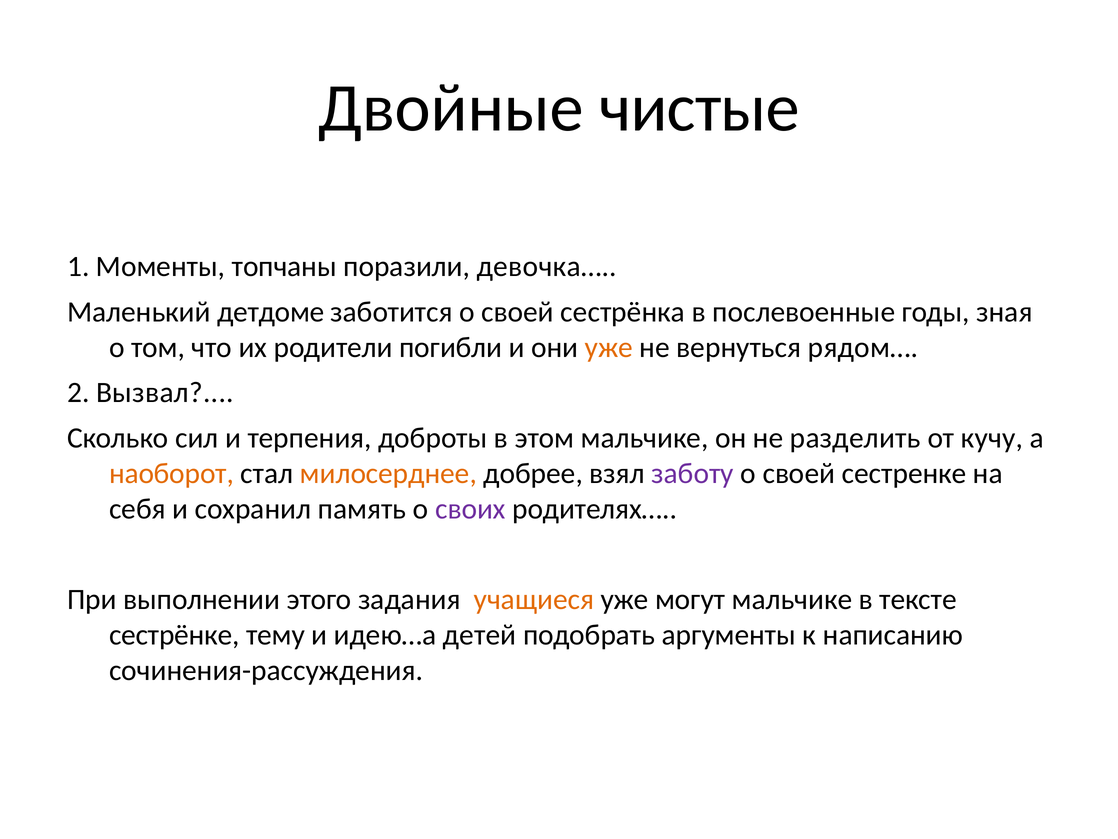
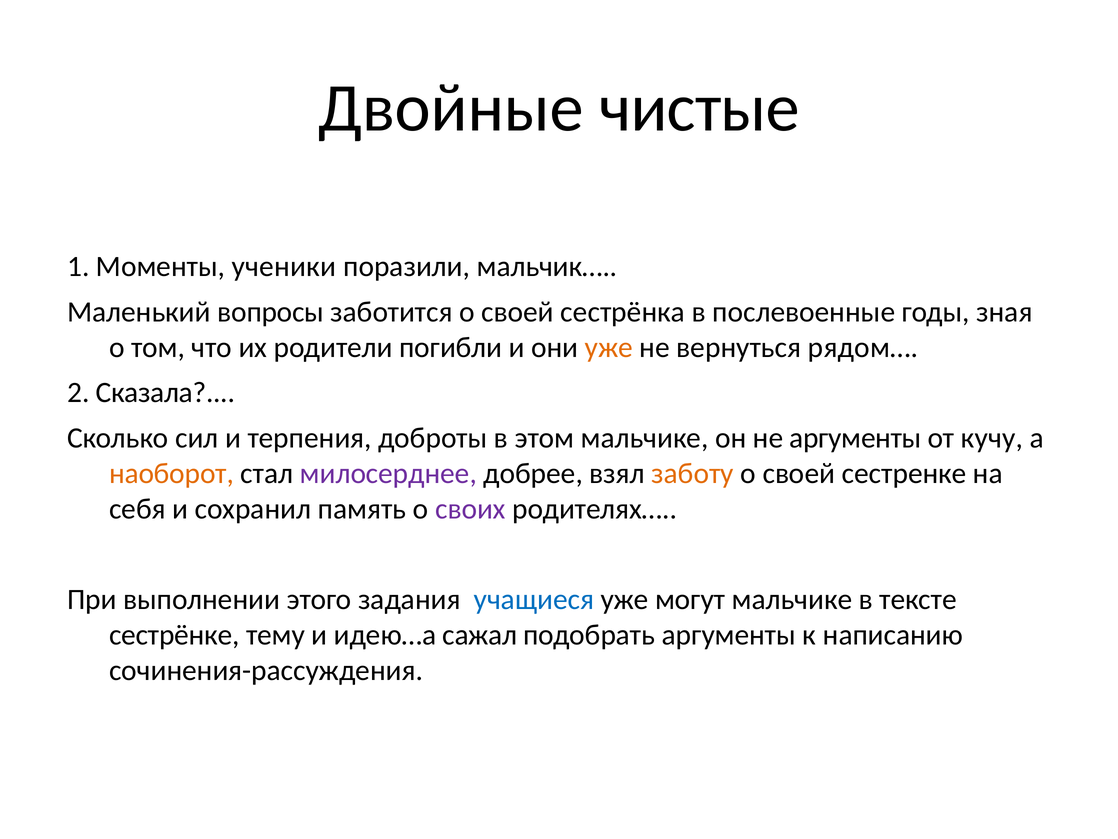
топчаны: топчаны -> ученики (284, 266)
девочка…: девочка… -> мальчик… (547, 266)
детдоме: детдоме -> вопросы (271, 312)
Вызвал: Вызвал -> Сказала (165, 392)
не разделить: разделить -> аргументы (856, 438)
милосерднее colour: orange -> purple (388, 473)
заботу colour: purple -> orange (693, 473)
учащиеся colour: orange -> blue (534, 599)
детей: детей -> сажал (480, 635)
